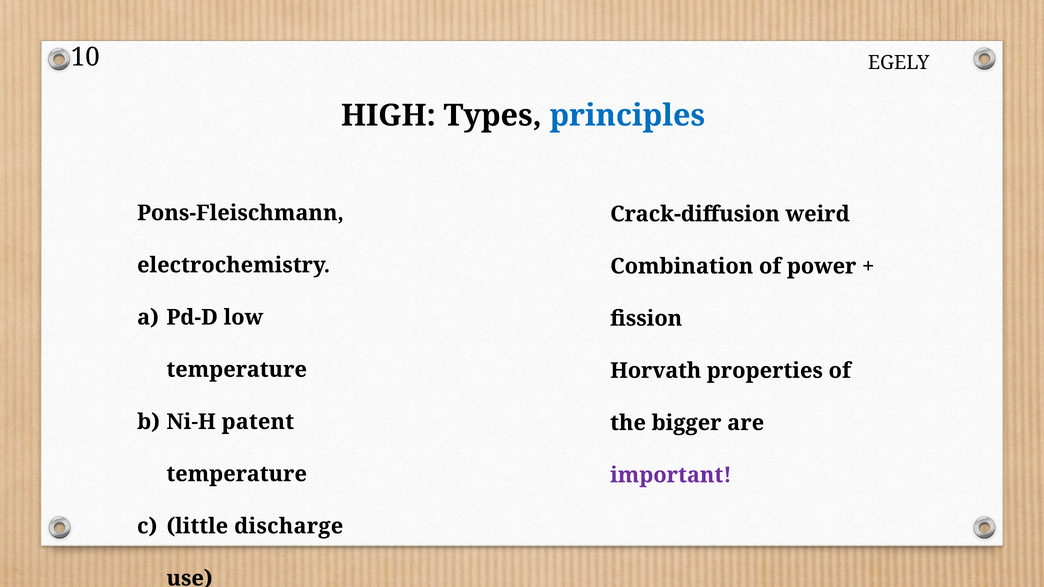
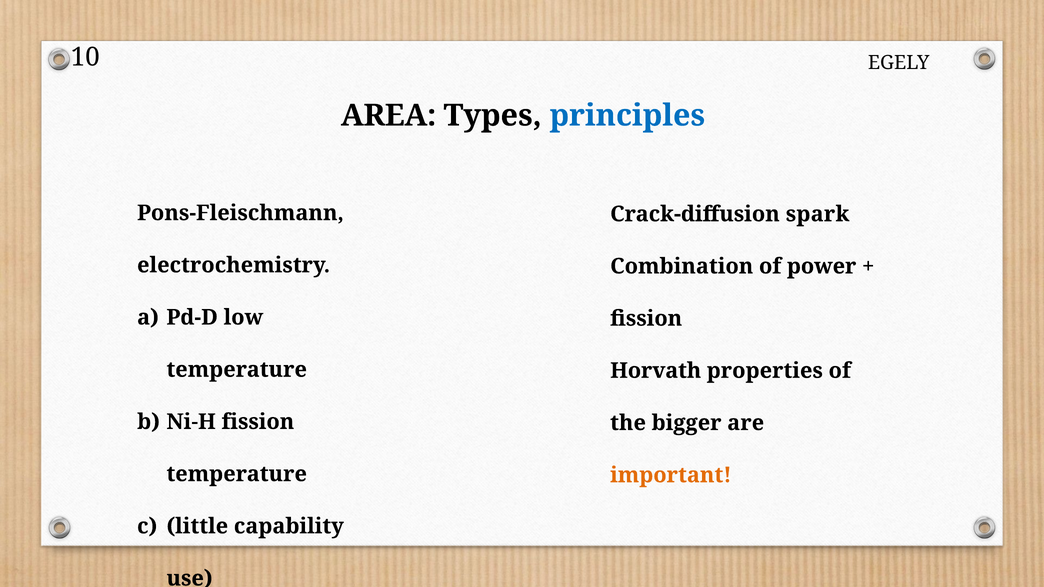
HIGH: HIGH -> AREA (389, 116)
weird: weird -> spark (818, 214)
Ni-H patent: patent -> fission (258, 422)
important colour: purple -> orange (671, 475)
discharge: discharge -> capability (289, 526)
